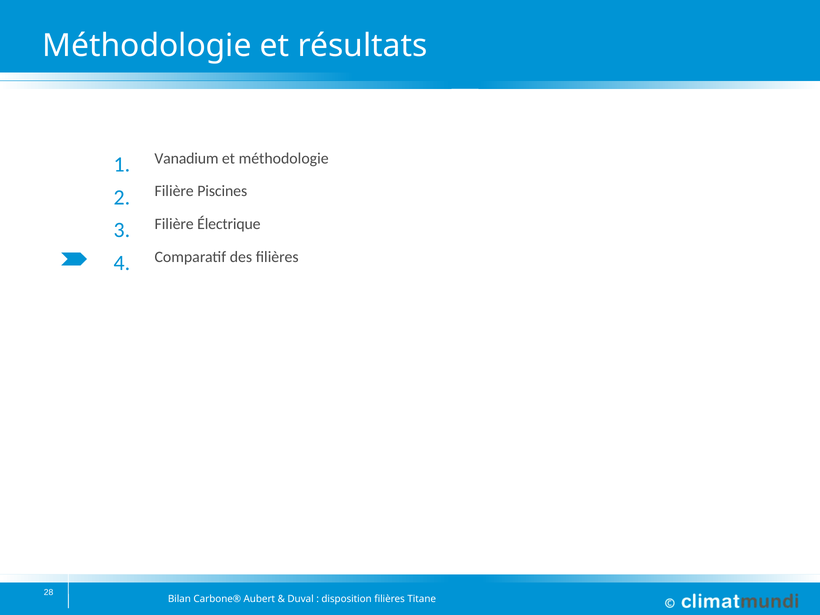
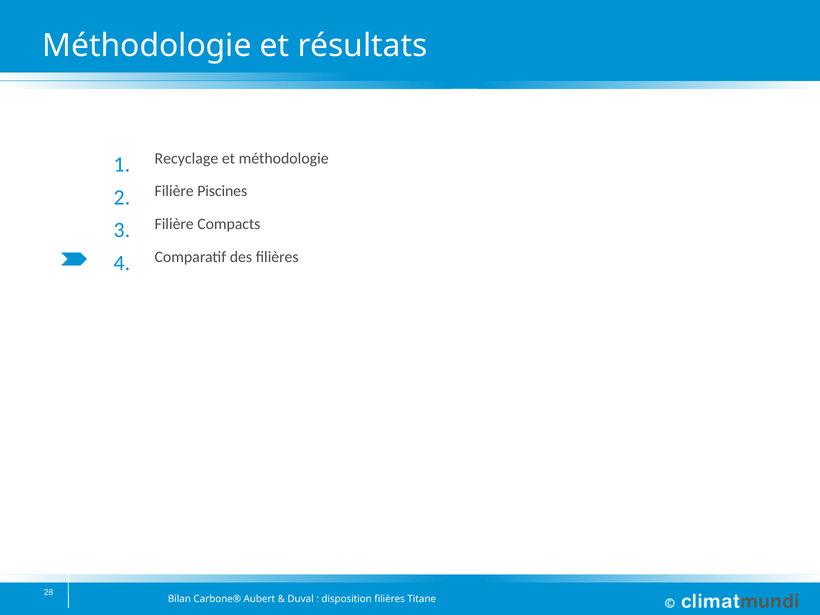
Vanadium: Vanadium -> Recyclage (186, 158)
Électrique: Électrique -> Compacts (229, 224)
